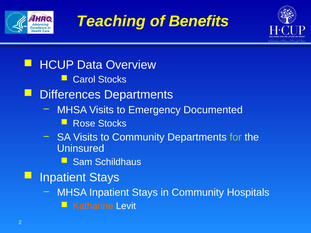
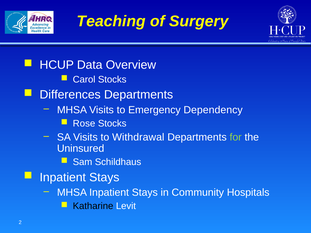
Benefits: Benefits -> Surgery (199, 21)
Documented: Documented -> Dependency (213, 110)
to Community: Community -> Withdrawal (138, 137)
Katharine colour: orange -> black (93, 206)
